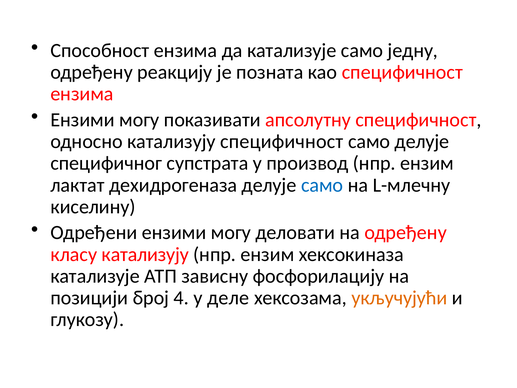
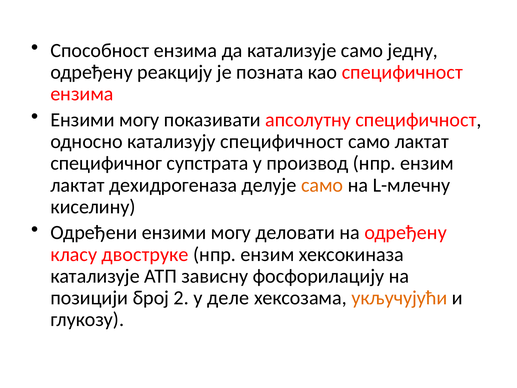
само делује: делује -> лактат (422, 142)
само colour: blue -> orange (322, 185)
класу катализују: катализују -> двоструке (145, 254)
4: 4 -> 2 (181, 298)
